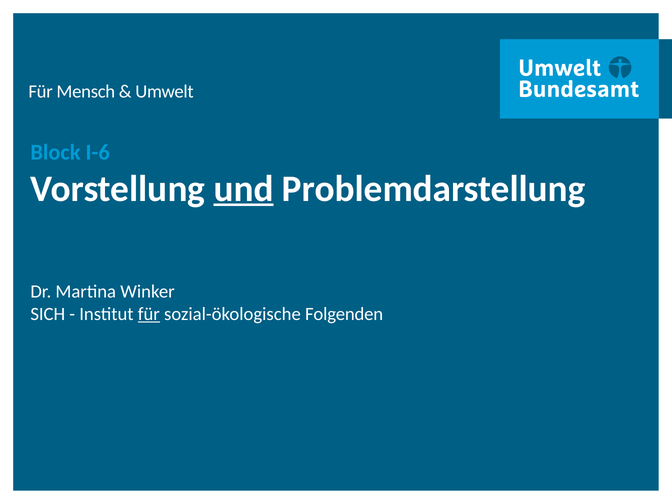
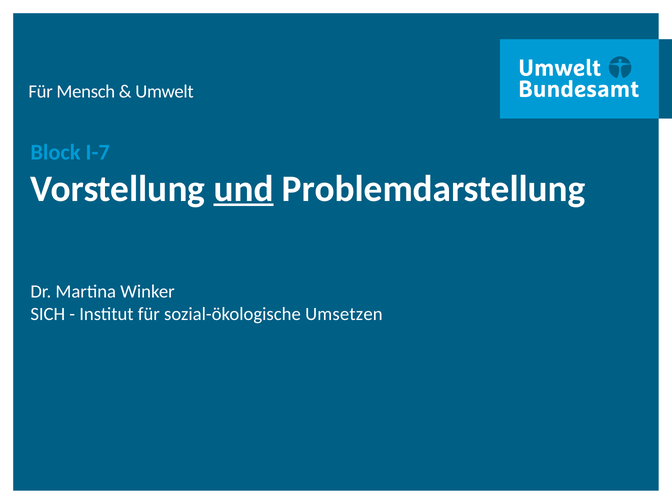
I-6: I-6 -> I-7 (98, 152)
für underline: present -> none (149, 314)
Folgenden: Folgenden -> Umsetzen (344, 314)
